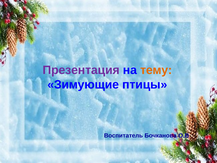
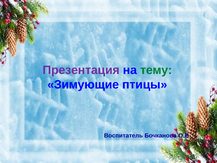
тему colour: orange -> green (156, 70)
